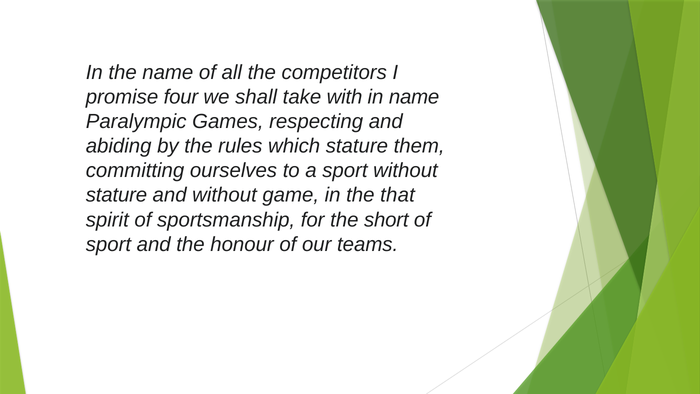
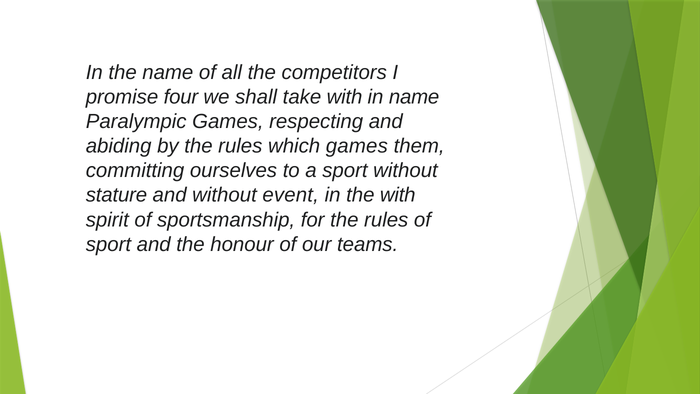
which stature: stature -> games (357, 146)
game: game -> event (291, 195)
the that: that -> with (398, 195)
for the short: short -> rules (386, 220)
